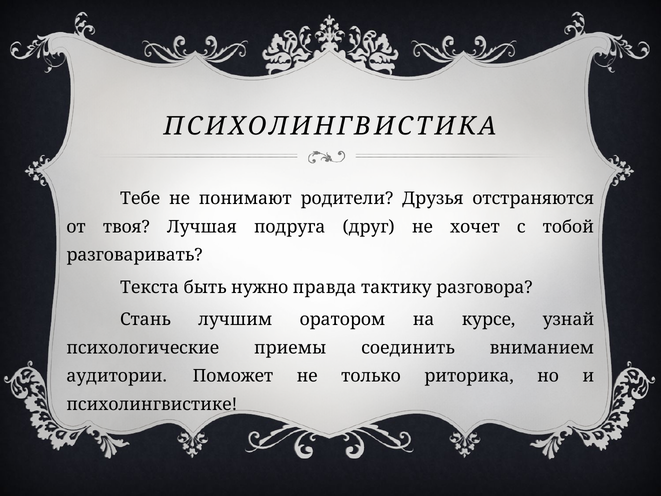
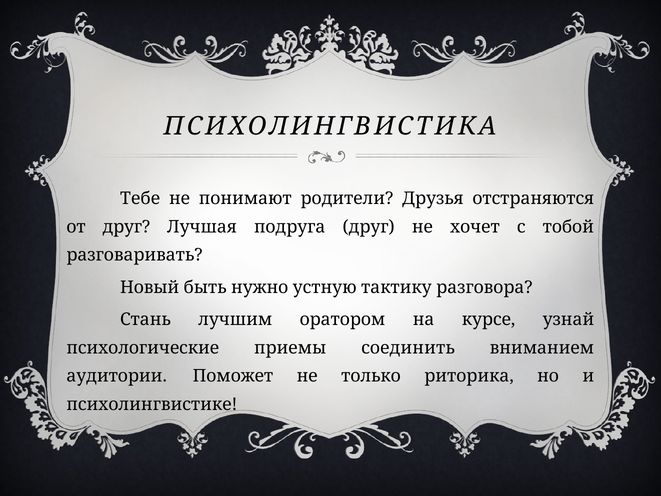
от твоя: твоя -> друг (126, 227)
Текста: Текста -> Новый (150, 287)
правда: правда -> устную (325, 287)
